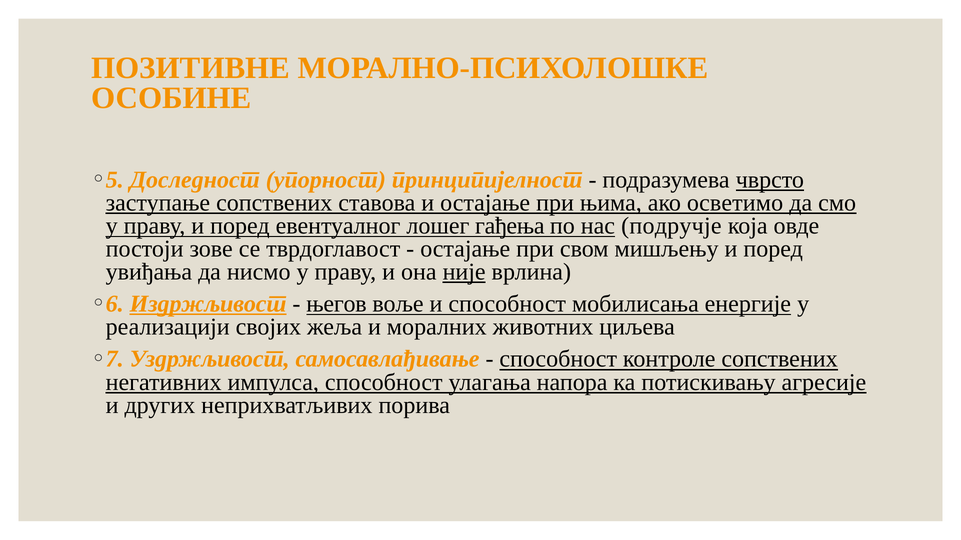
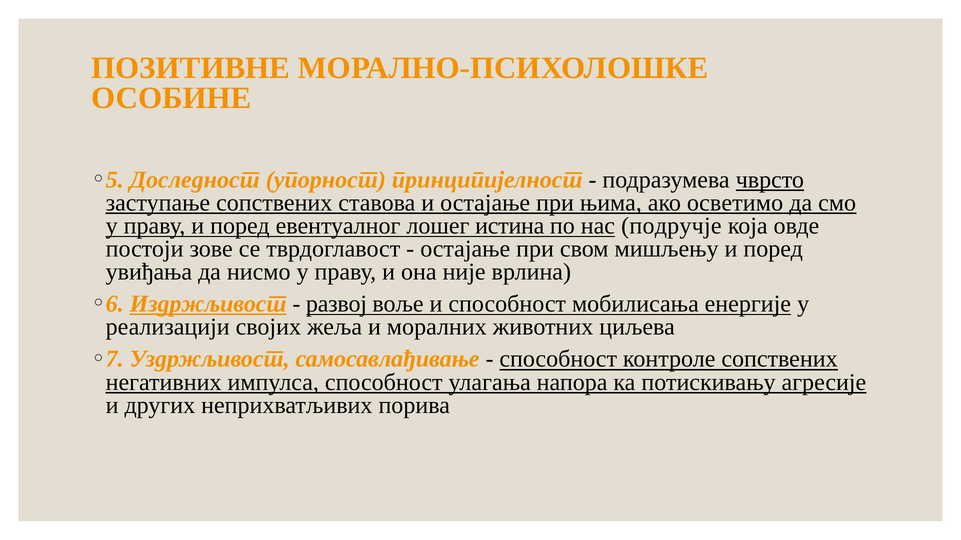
гађења: гађења -> истина (510, 226)
није underline: present -> none (464, 272)
његов: његов -> развој (336, 304)
